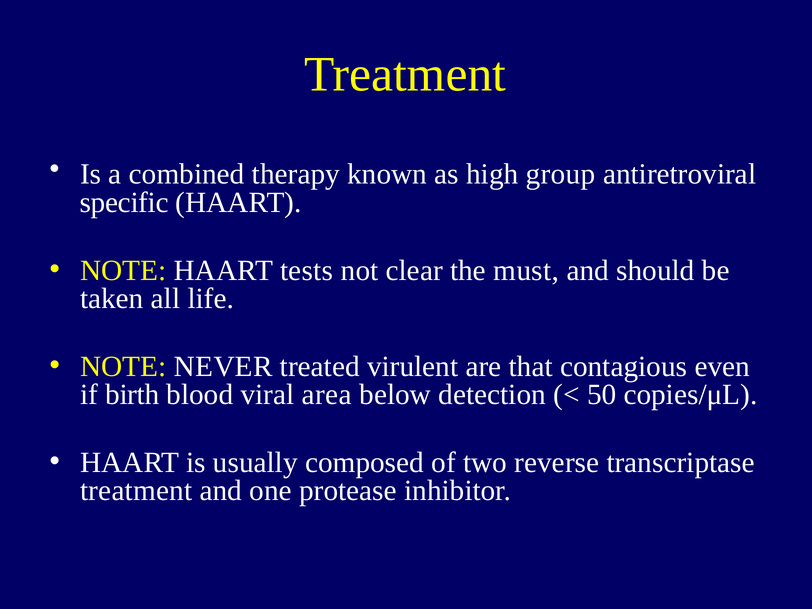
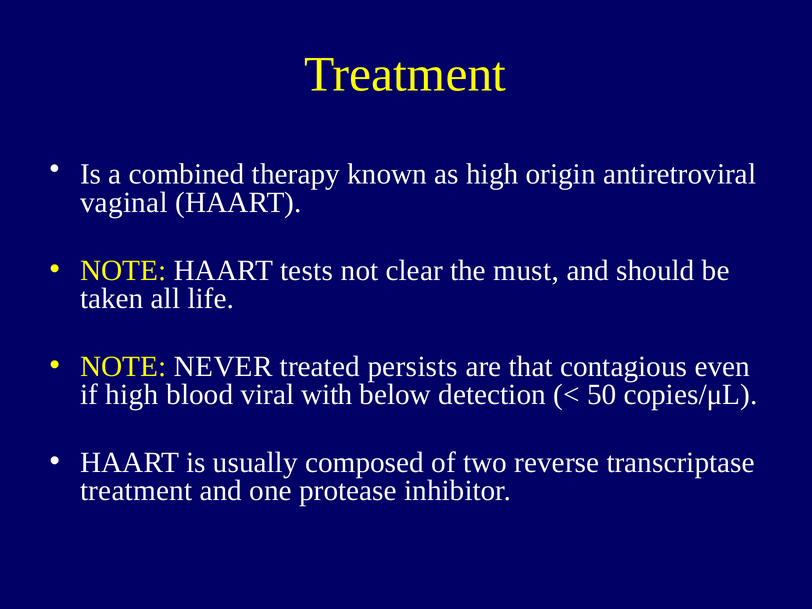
group: group -> origin (561, 174)
specific: specific -> vaginal (124, 202)
virulent: virulent -> persists (413, 366)
if birth: birth -> high (132, 395)
area: area -> with (327, 395)
